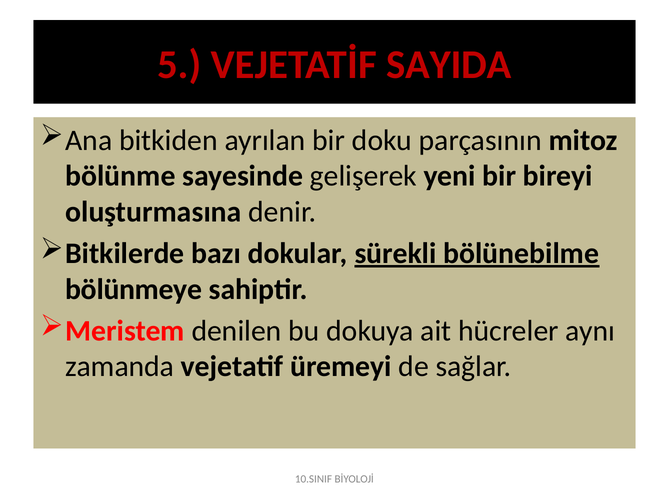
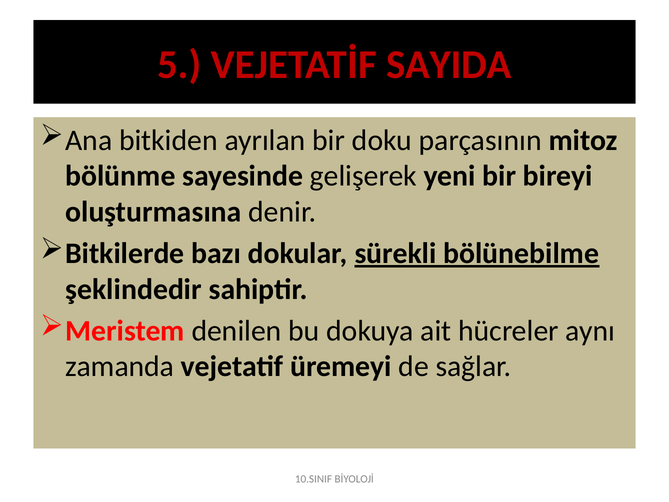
bölünmeye: bölünmeye -> şeklindedir (134, 289)
